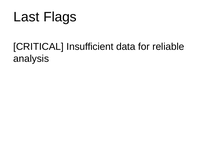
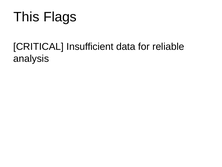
Last: Last -> This (26, 17)
